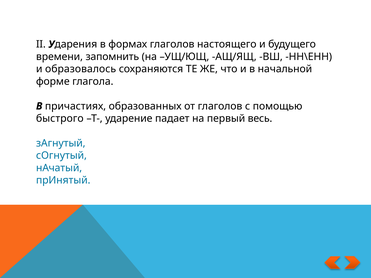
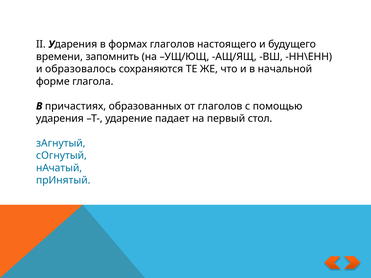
быстрого: быстрого -> ударения (60, 119)
весь: весь -> стол (260, 119)
